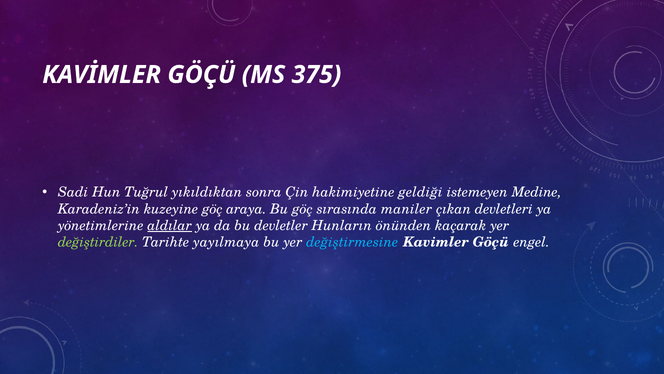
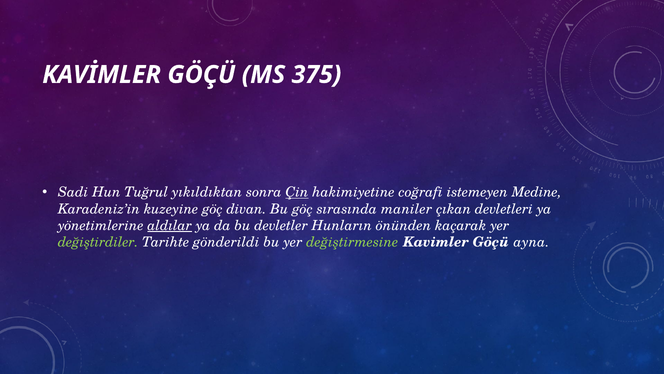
Çin underline: none -> present (297, 192)
geldiği: geldiği -> coğrafi (421, 192)
araya: araya -> divan (246, 209)
yayılmaya: yayılmaya -> gönderildi (226, 242)
değiştirmesine colour: light blue -> light green (352, 242)
engel: engel -> ayna (532, 242)
